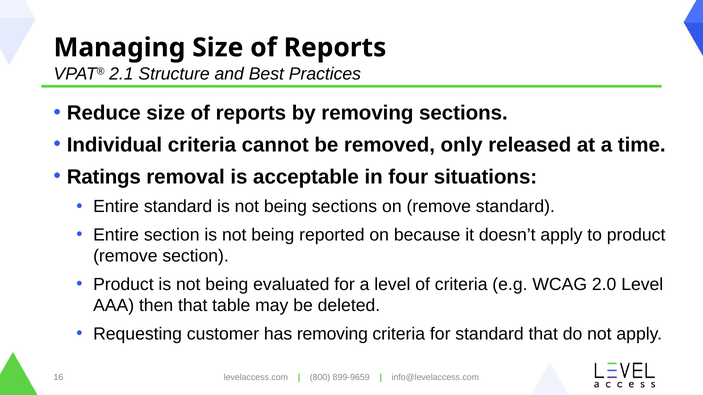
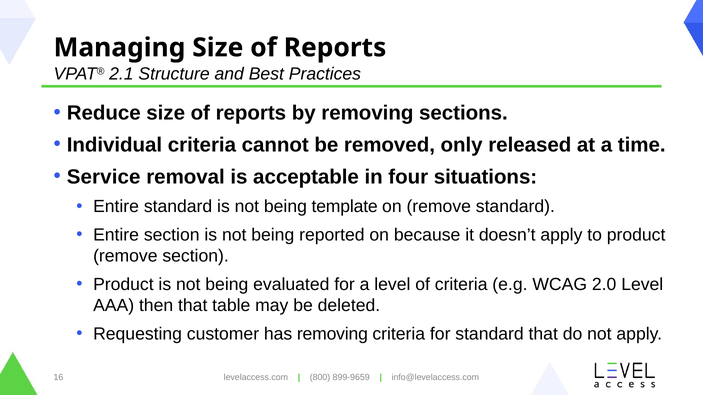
Ratings: Ratings -> Service (104, 177)
being sections: sections -> template (345, 207)
